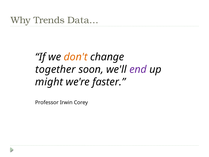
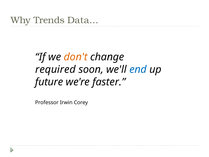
together: together -> required (55, 69)
end colour: purple -> blue (138, 69)
might: might -> future (49, 82)
